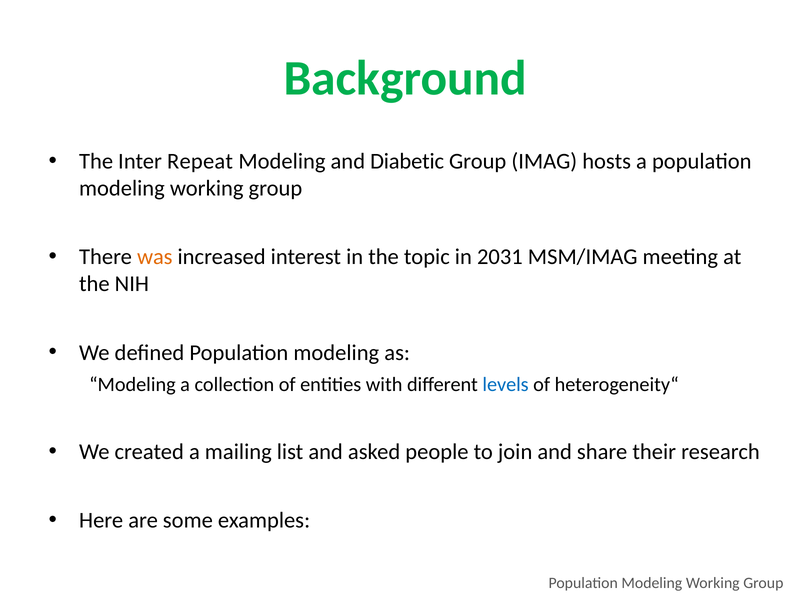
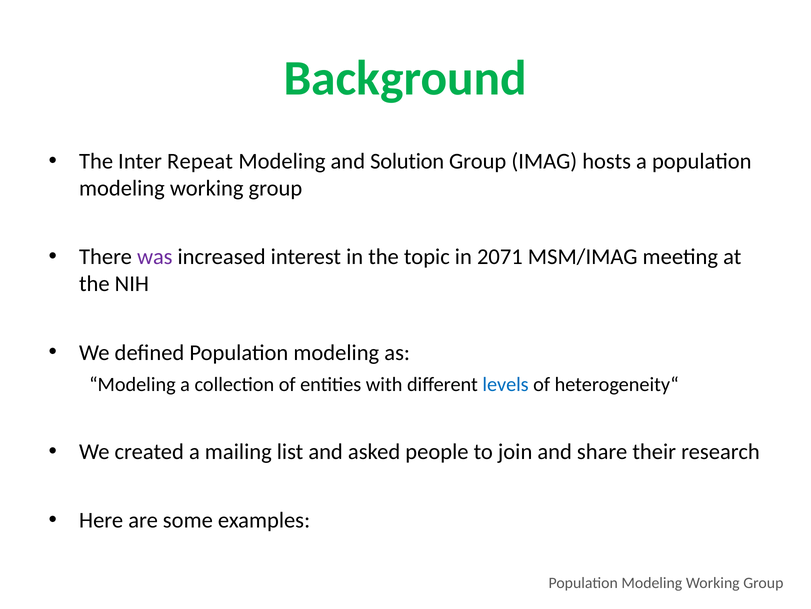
Diabetic: Diabetic -> Solution (407, 161)
was colour: orange -> purple (155, 257)
2031: 2031 -> 2071 (500, 257)
